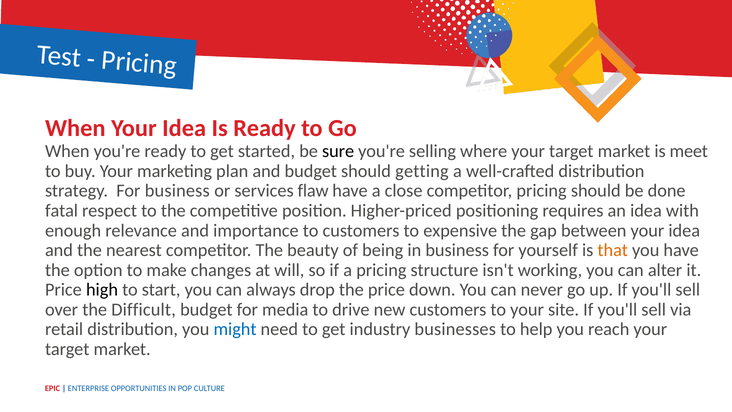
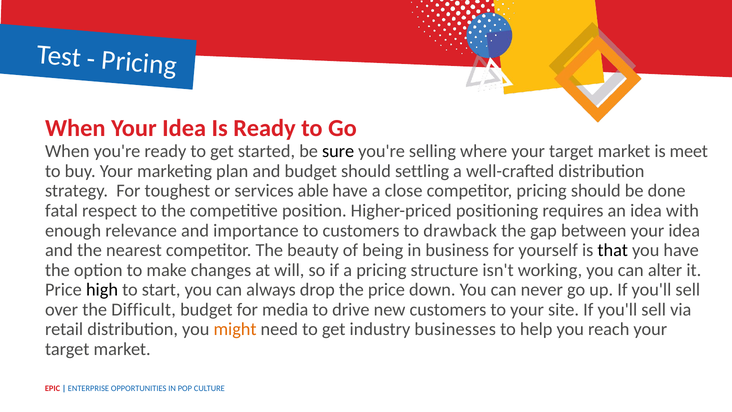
getting: getting -> settling (422, 171)
For business: business -> toughest (177, 191)
flaw: flaw -> able (313, 191)
expensive: expensive -> drawback (460, 230)
that colour: orange -> black (613, 250)
might colour: blue -> orange (235, 329)
